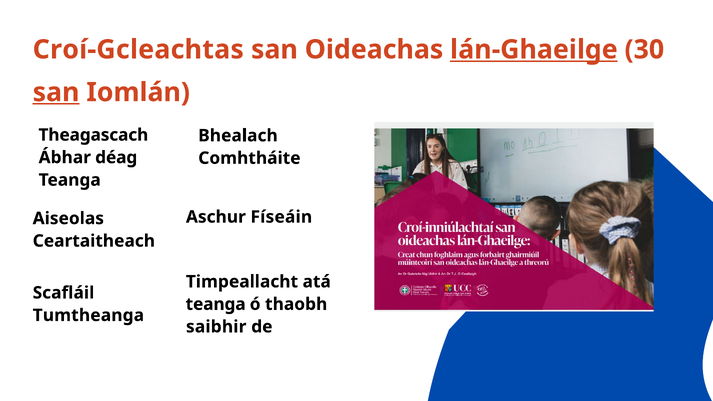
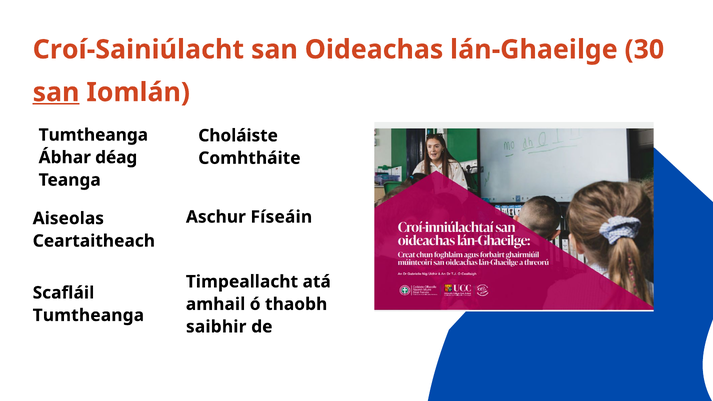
Croí-Gcleachtas: Croí-Gcleachtas -> Croí-Sainiúlacht (138, 50)
lán-Ghaeilge underline: present -> none (534, 50)
Theagascach: Theagascach -> Tumtheanga (93, 135)
Bhealach: Bhealach -> Choláiste (238, 136)
teanga: teanga -> amhail (216, 304)
